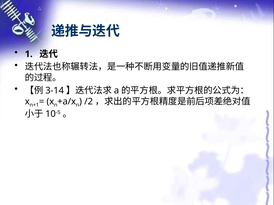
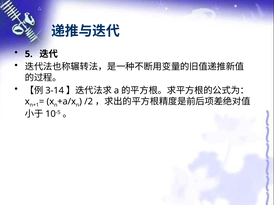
1: 1 -> 5 (29, 54)
